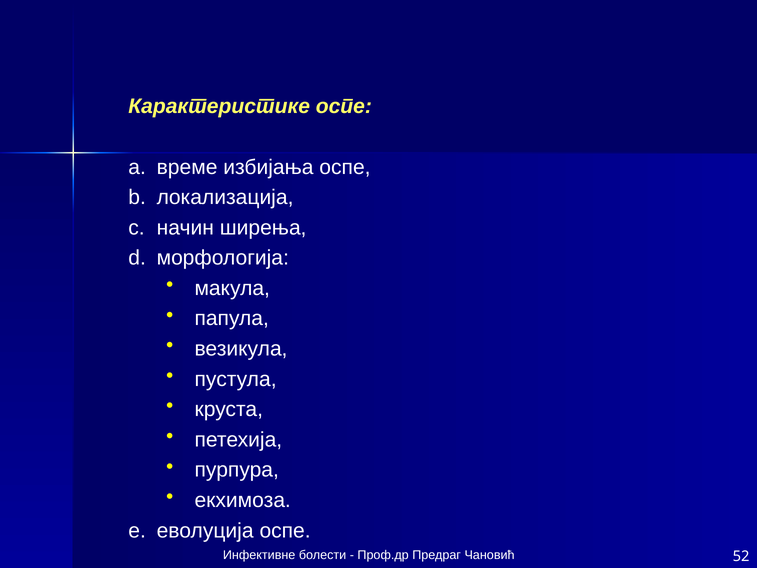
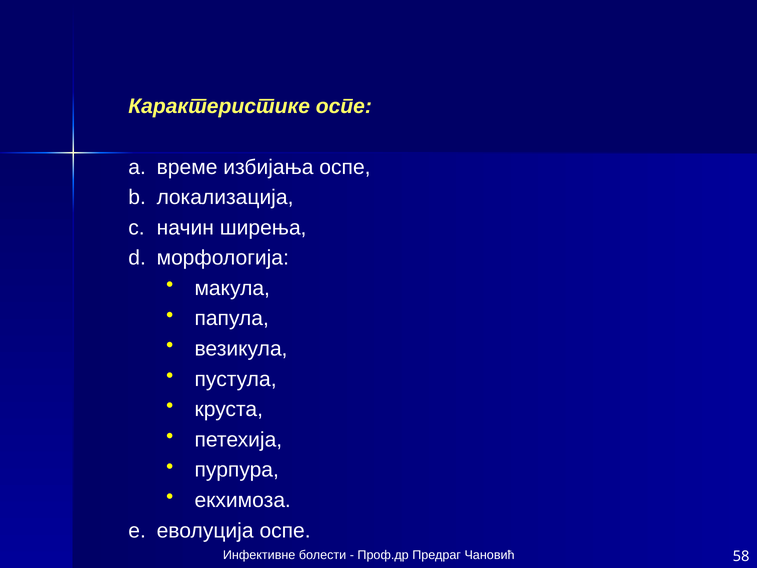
52: 52 -> 58 (741, 556)
